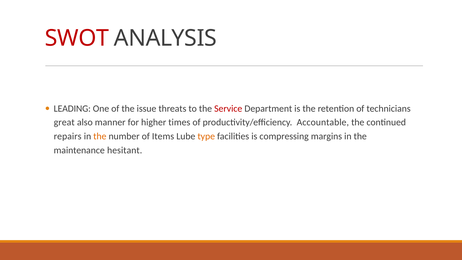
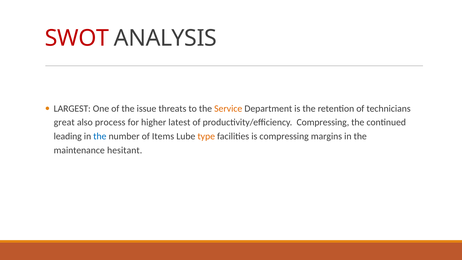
LEADING: LEADING -> LARGEST (72, 108)
Service colour: red -> orange (228, 108)
manner: manner -> process (110, 122)
times: times -> latest (179, 122)
productivity/efficiency Accountable: Accountable -> Compressing (323, 122)
repairs: repairs -> leading (68, 136)
the colour: orange -> blue (100, 136)
